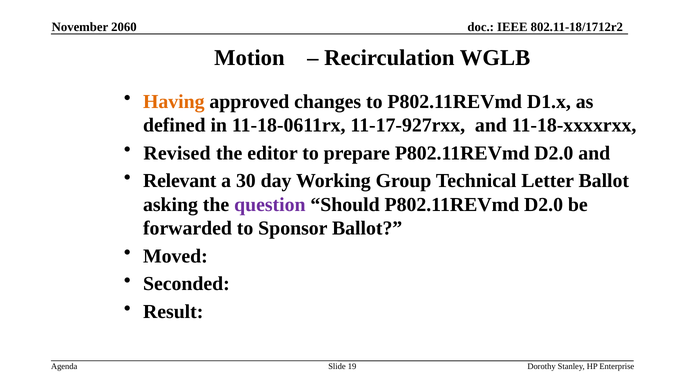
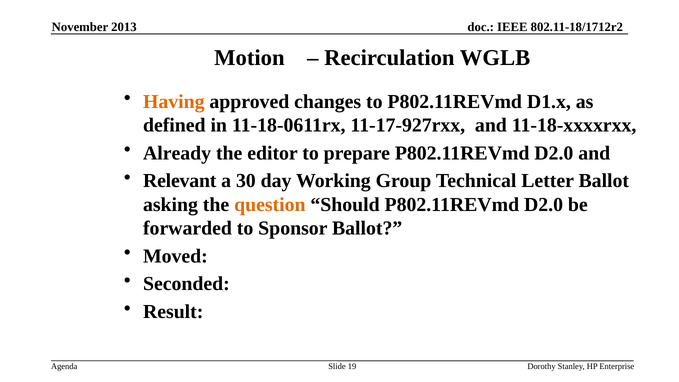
2060: 2060 -> 2013 (124, 27)
Revised: Revised -> Already (177, 153)
question colour: purple -> orange (270, 205)
